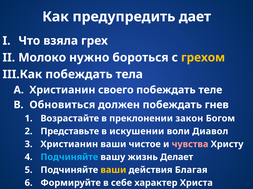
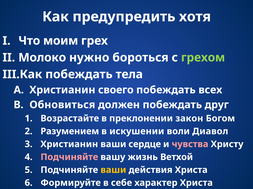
дает: дает -> хотя (195, 17)
взяла: взяла -> моим (61, 41)
грехом colour: yellow -> light green (203, 58)
теле: теле -> всех (210, 90)
гнев: гнев -> друг (217, 105)
Представьте: Представьте -> Разумением (70, 132)
чистое: чистое -> сердце (145, 145)
Подчиняйте colour: light blue -> pink (69, 158)
Делает: Делает -> Ветхой (177, 158)
действия Благая: Благая -> Христа (191, 171)
